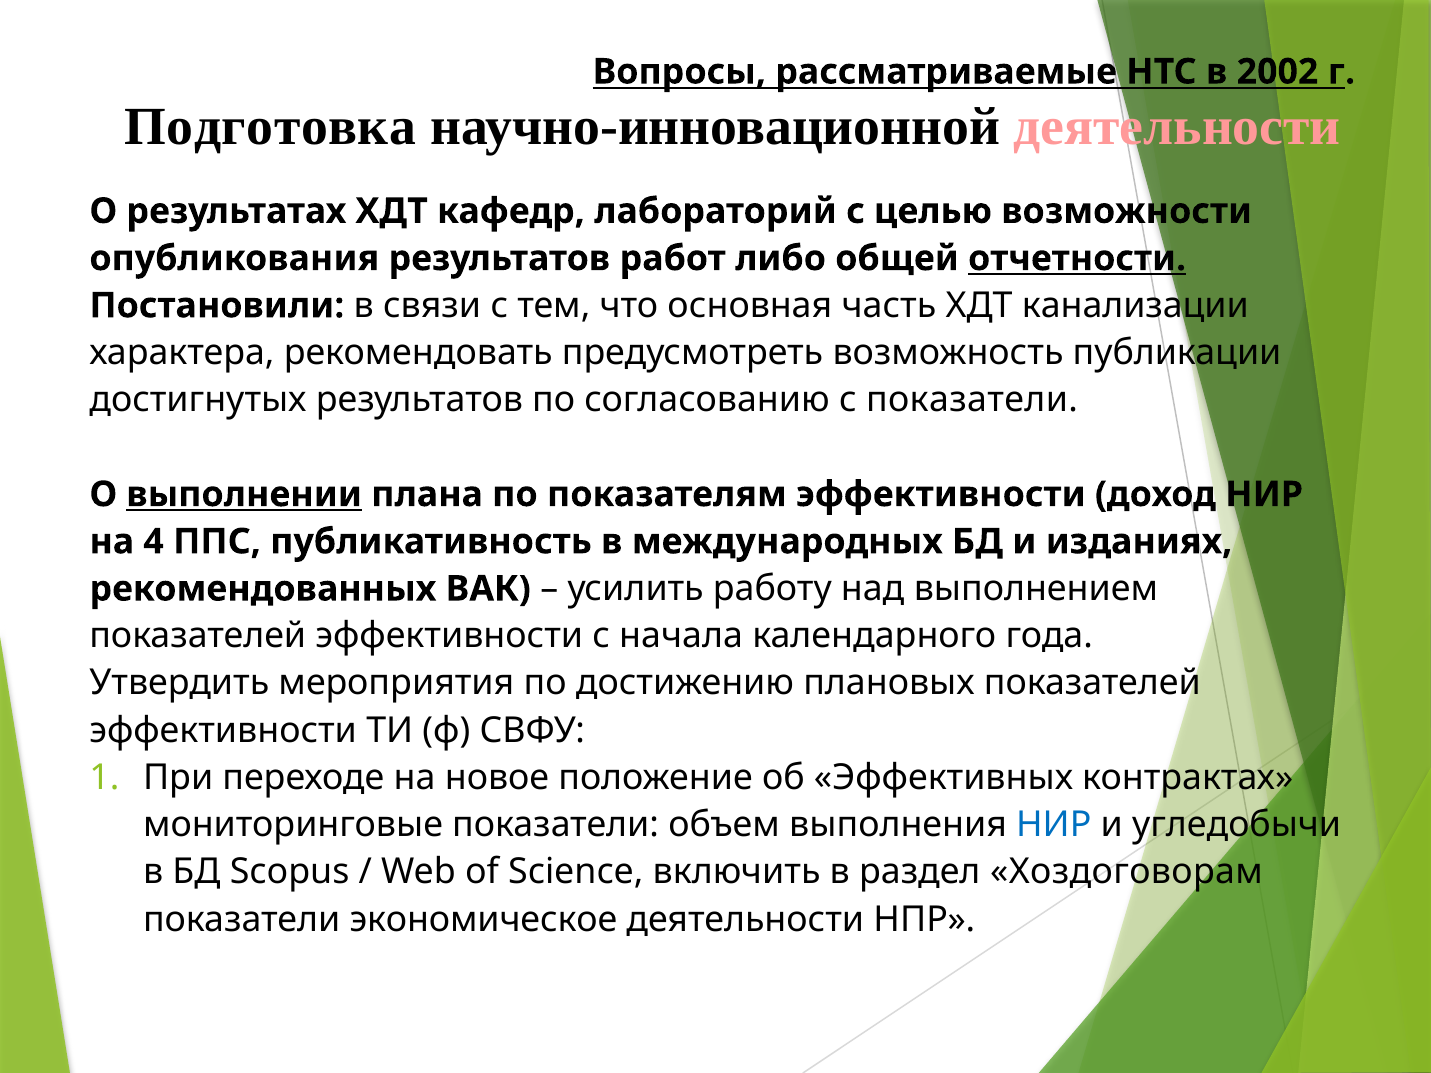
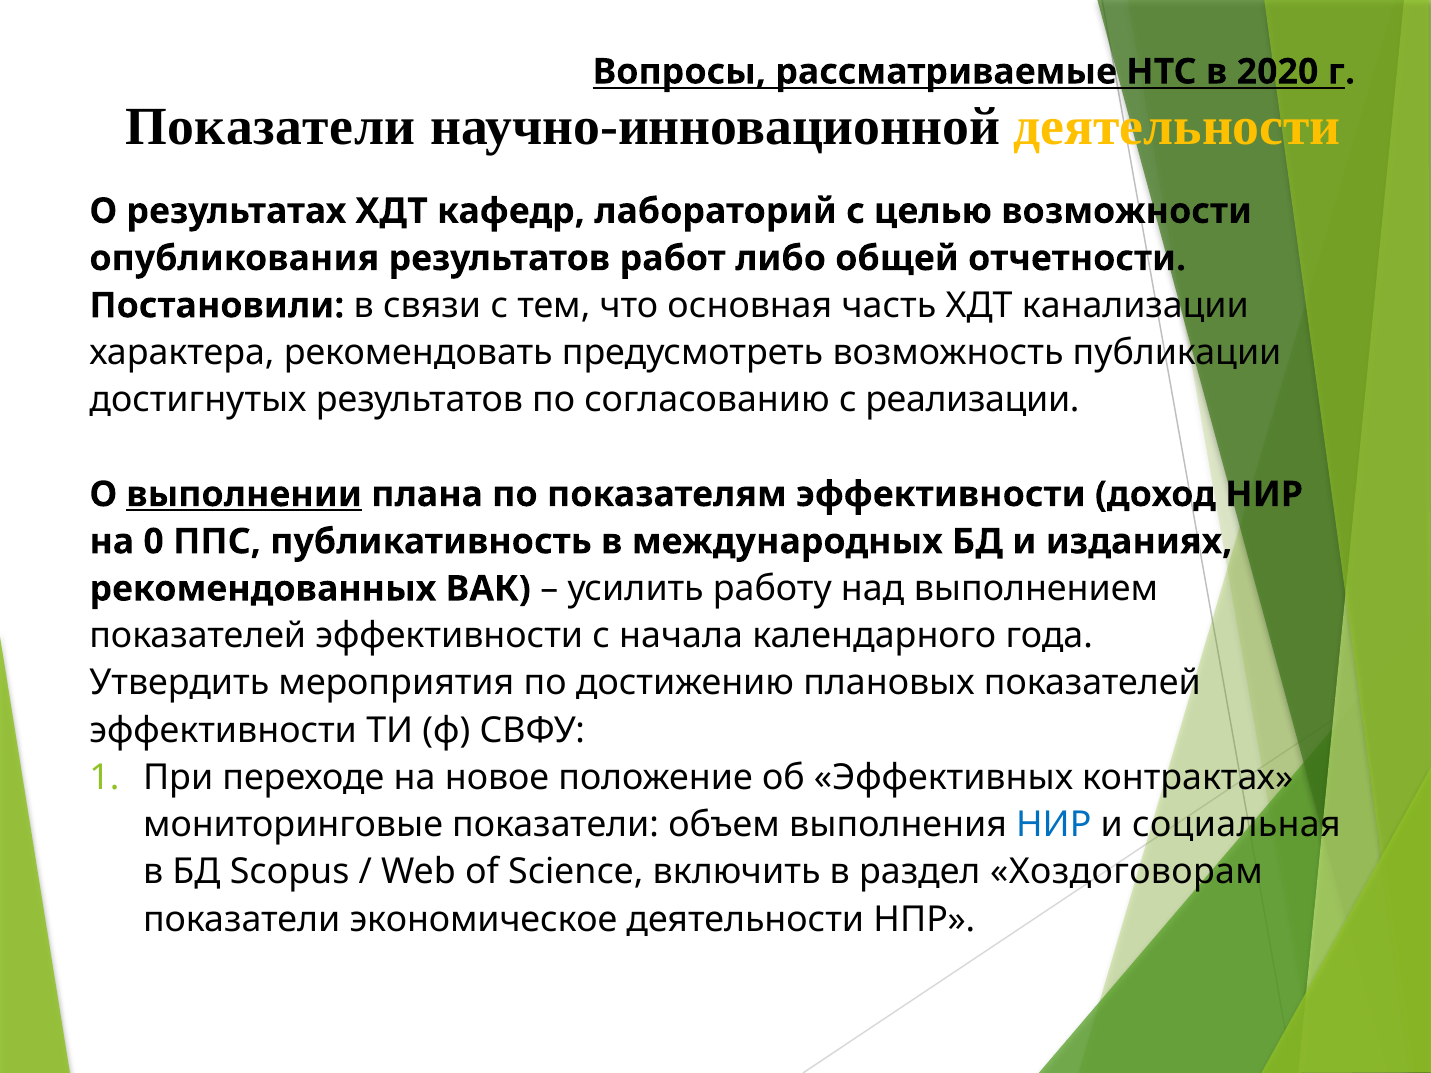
2002: 2002 -> 2020 (1278, 72)
Подготовка: Подготовка -> Показатели (270, 127)
деятельности colour: pink -> yellow (1177, 127)
отчетности underline: present -> none (1077, 258)
с показатели: показатели -> реализации (972, 400)
4: 4 -> 0 (154, 542)
угледобычи: угледобычи -> социальная (1236, 825)
